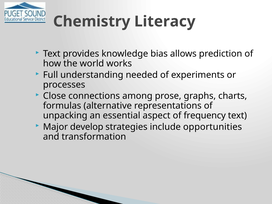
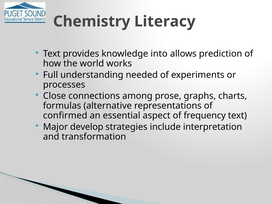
bias: bias -> into (159, 54)
unpacking: unpacking -> confirmed (65, 116)
opportunities: opportunities -> interpretation (213, 127)
